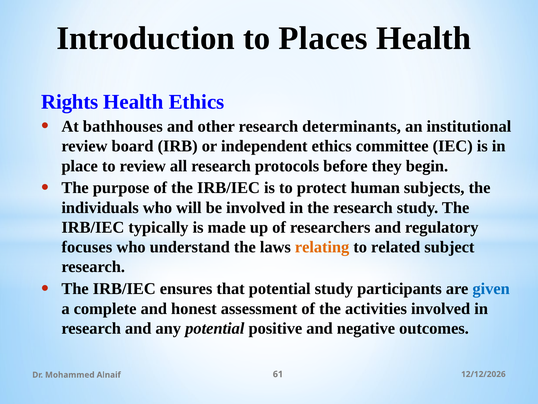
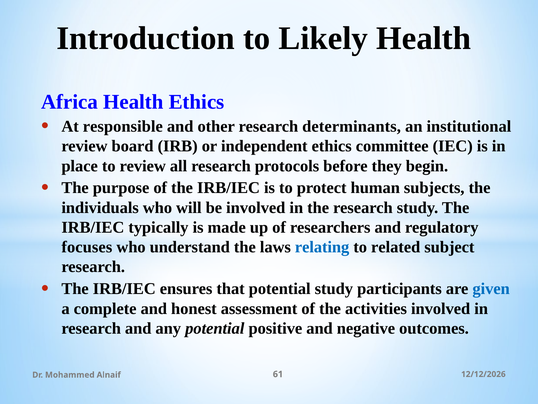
Places: Places -> Likely (323, 38)
Rights: Rights -> Africa (70, 102)
bathhouses: bathhouses -> responsible (123, 126)
relating colour: orange -> blue (322, 247)
